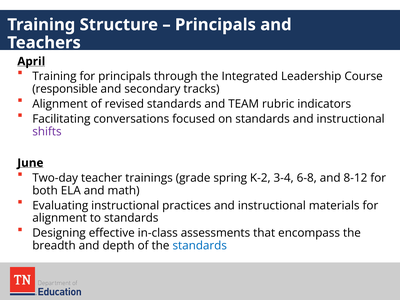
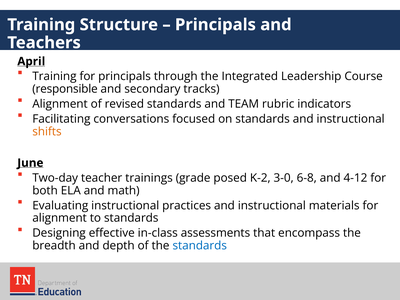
shifts colour: purple -> orange (47, 132)
spring: spring -> posed (230, 178)
3-4: 3-4 -> 3-0 (284, 178)
8-12: 8-12 -> 4-12 (355, 178)
